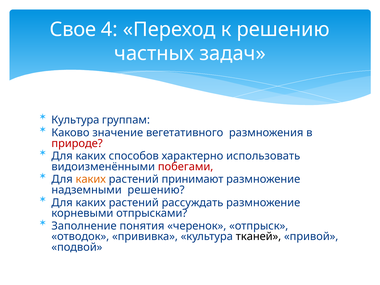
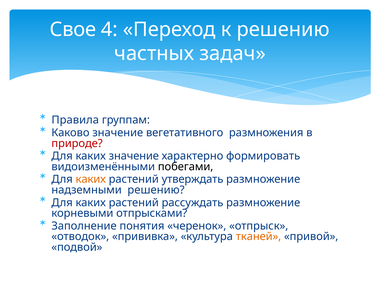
Культура: Культура -> Правила (75, 120)
каких способов: способов -> значение (134, 156)
использовать: использовать -> формировать (263, 156)
побегами colour: red -> black (186, 167)
принимают: принимают -> утверждать (193, 179)
тканей colour: black -> orange (258, 237)
